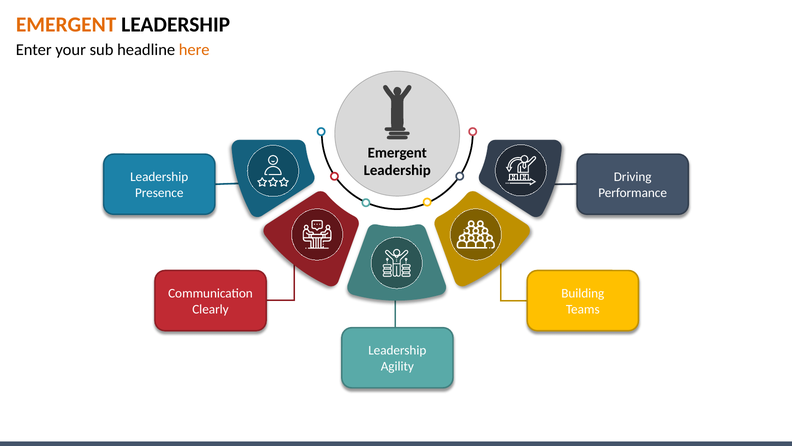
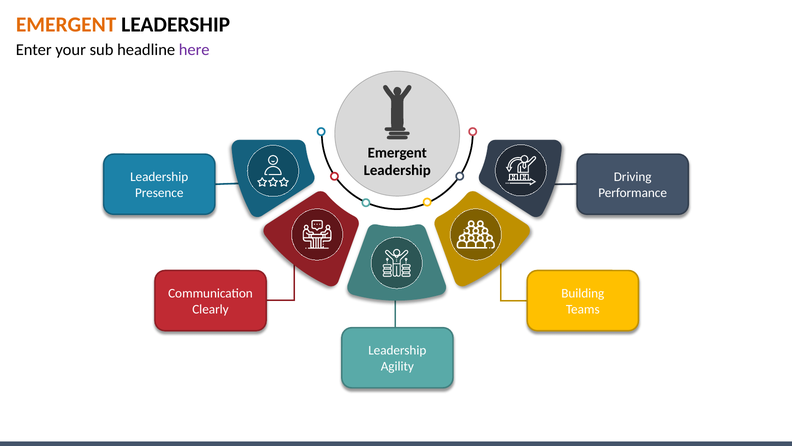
here colour: orange -> purple (194, 50)
